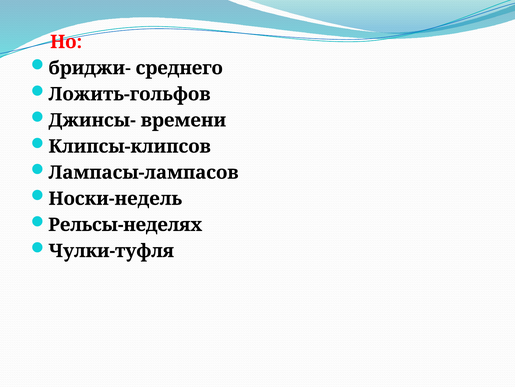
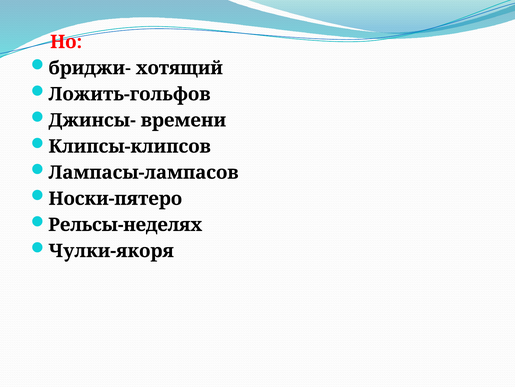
среднего: среднего -> хотящий (179, 68)
Носки-недель: Носки-недель -> Носки-пятеро (115, 198)
Чулки-туфля: Чулки-туфля -> Чулки-якоря (111, 250)
